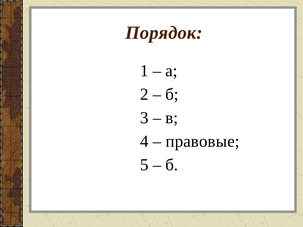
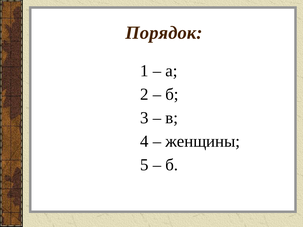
правовые: правовые -> женщины (203, 142)
